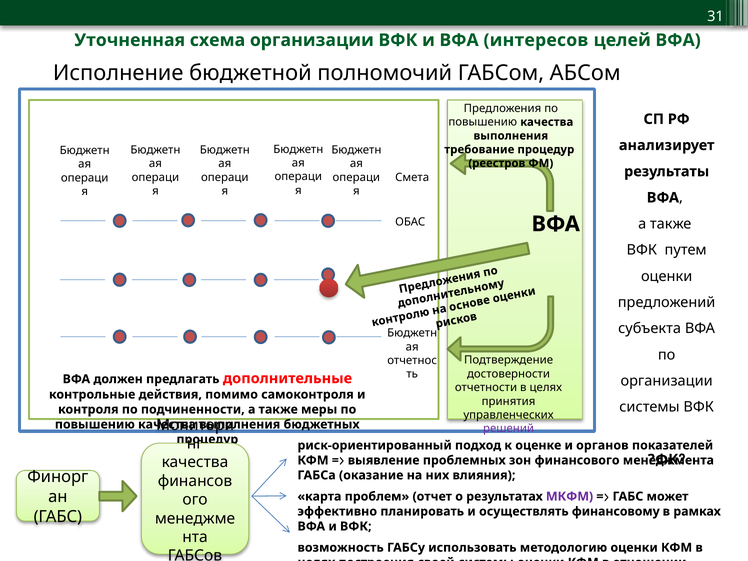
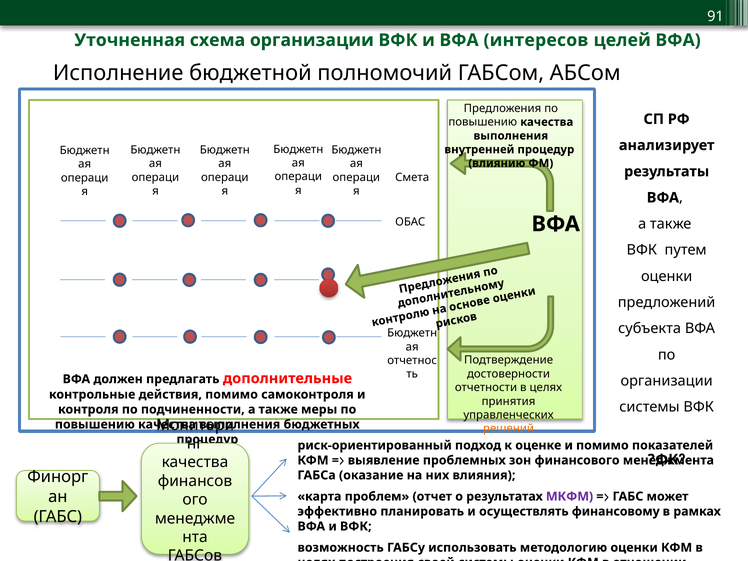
31: 31 -> 91 (715, 16)
требование: требование -> внутренней (479, 149)
реестров: реестров -> влиянию (497, 163)
решений colour: purple -> orange (509, 429)
и органов: органов -> помимо (602, 445)
